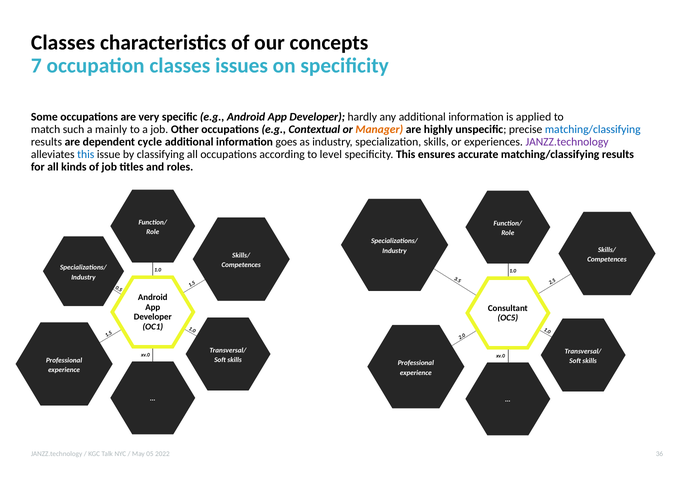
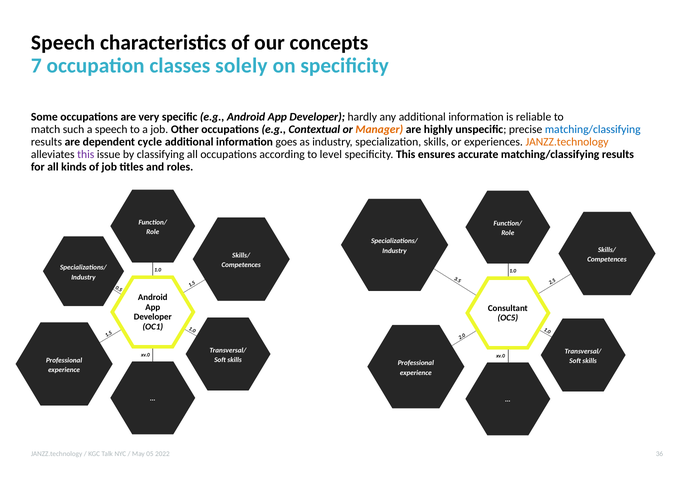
Classes: Classes -> Speech (63, 43)
issues: issues -> solely (241, 66)
applied: applied -> reliable (534, 117)
a mainly: mainly -> speech (111, 129)
JANZZ.technology colour: purple -> orange (567, 142)
this colour: blue -> purple (86, 154)
